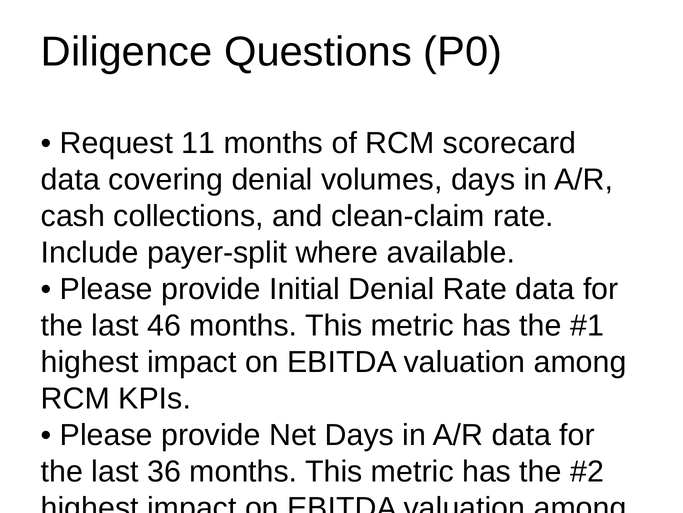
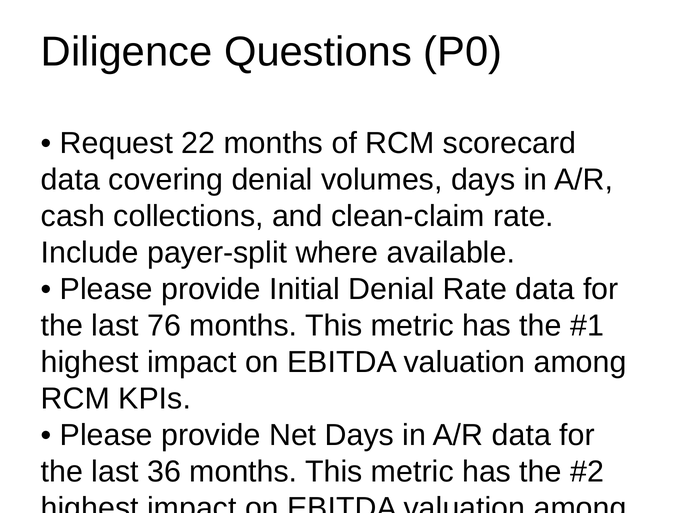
11: 11 -> 22 (198, 143)
46: 46 -> 76 (164, 325)
